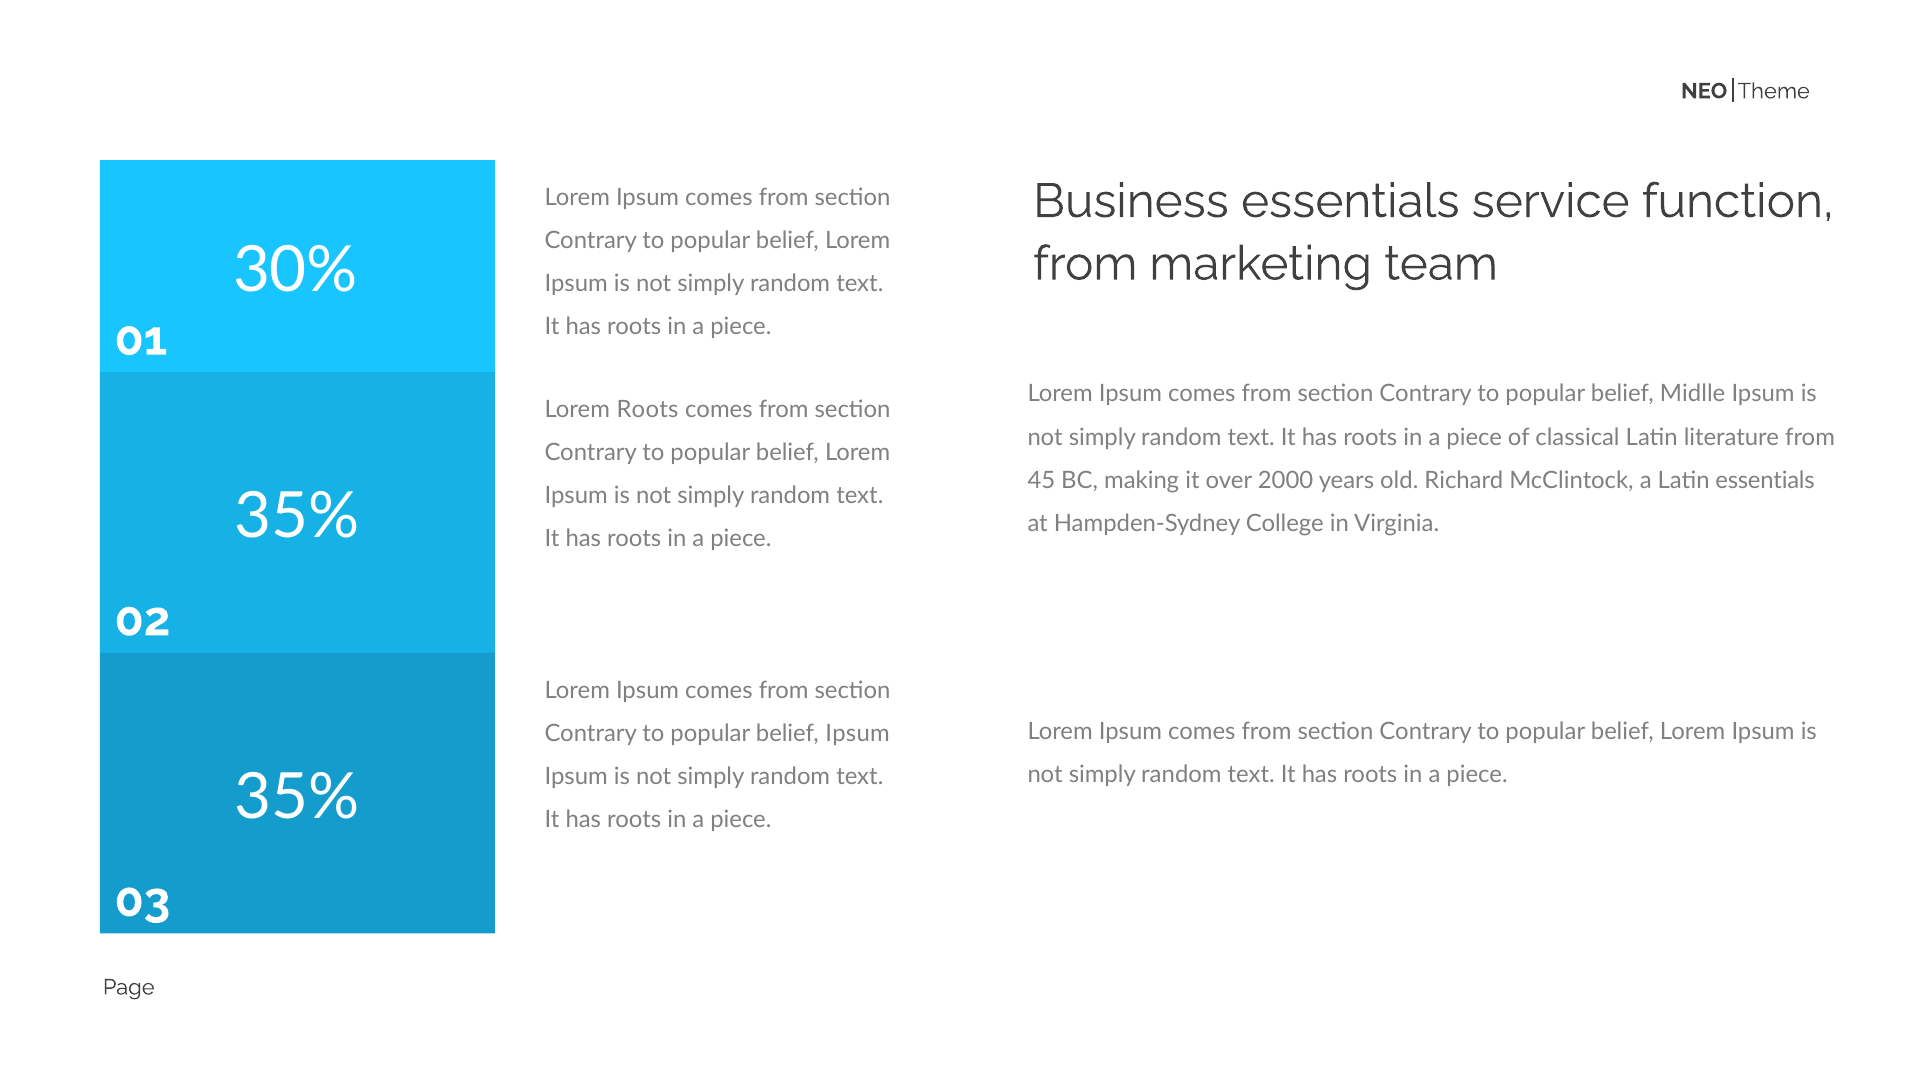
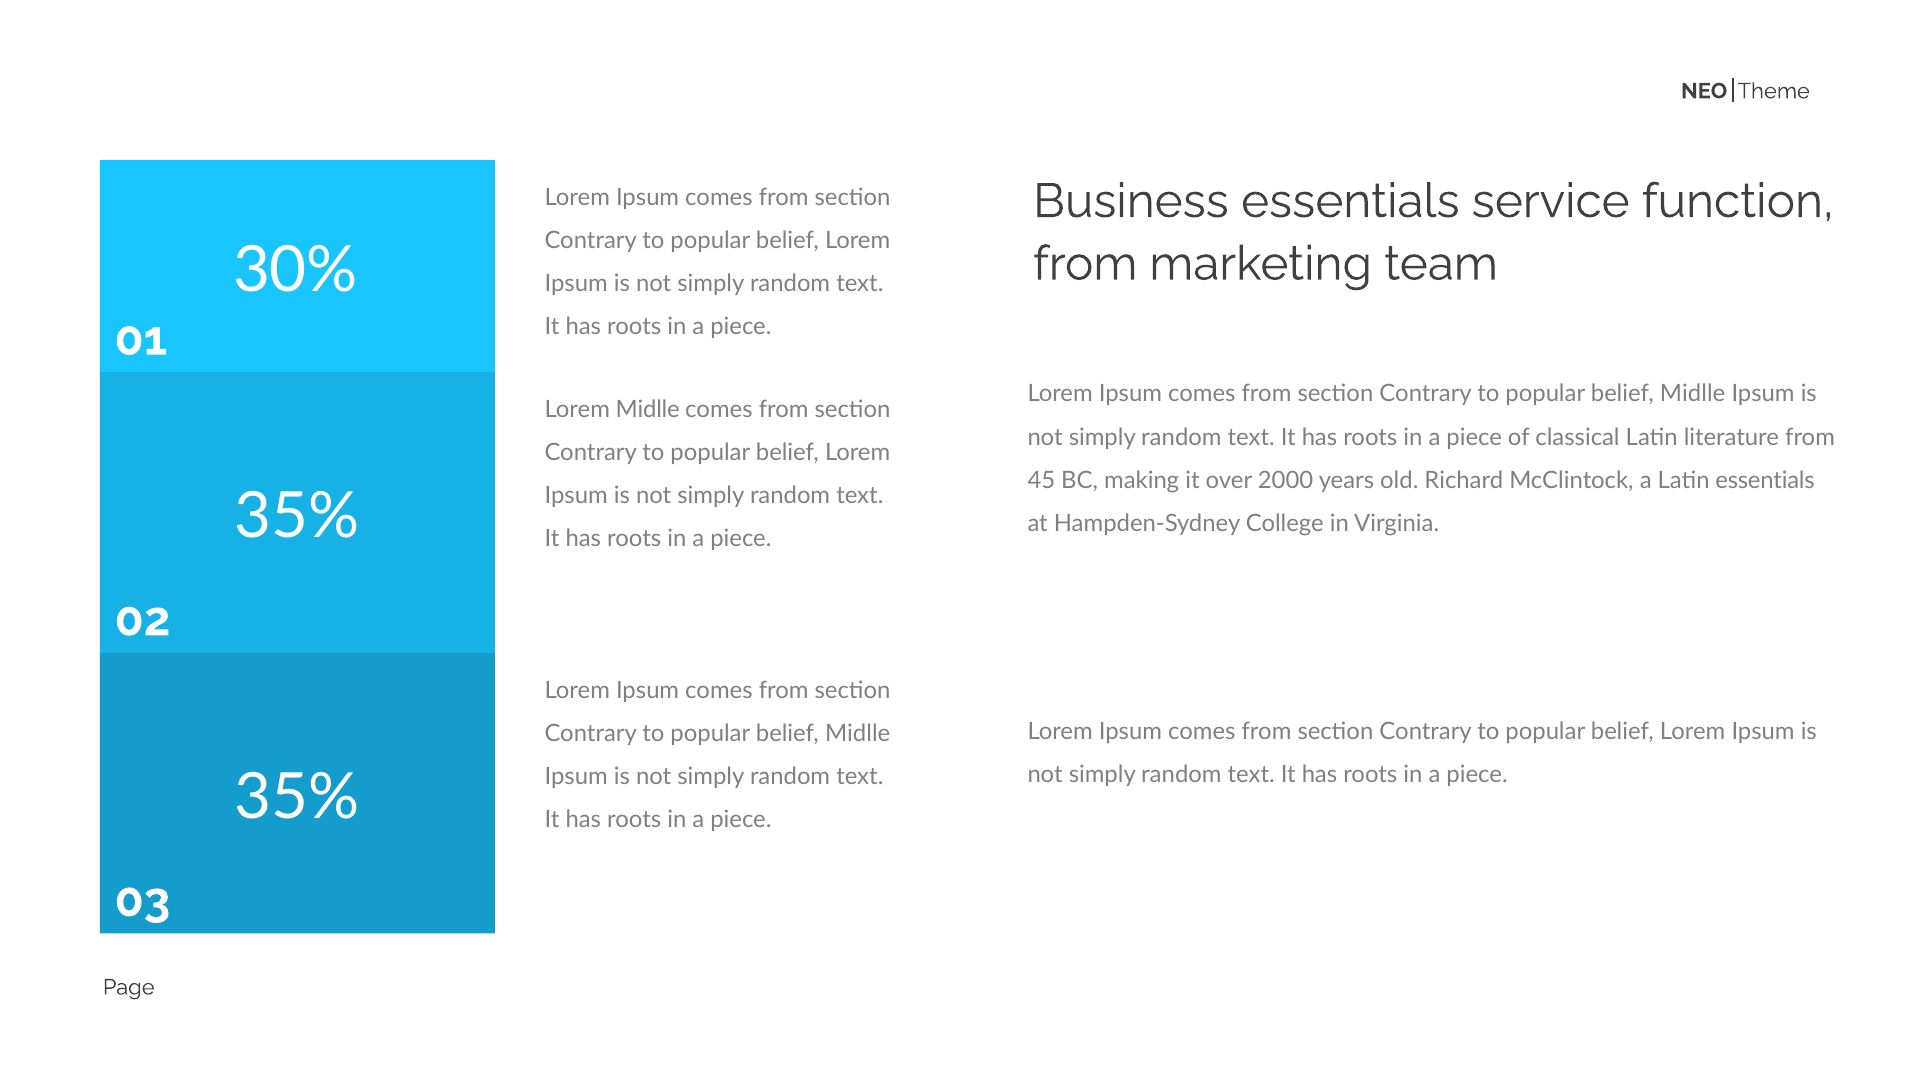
Lorem Roots: Roots -> Midlle (648, 410)
Ipsum: Ipsum -> Midlle (858, 734)
